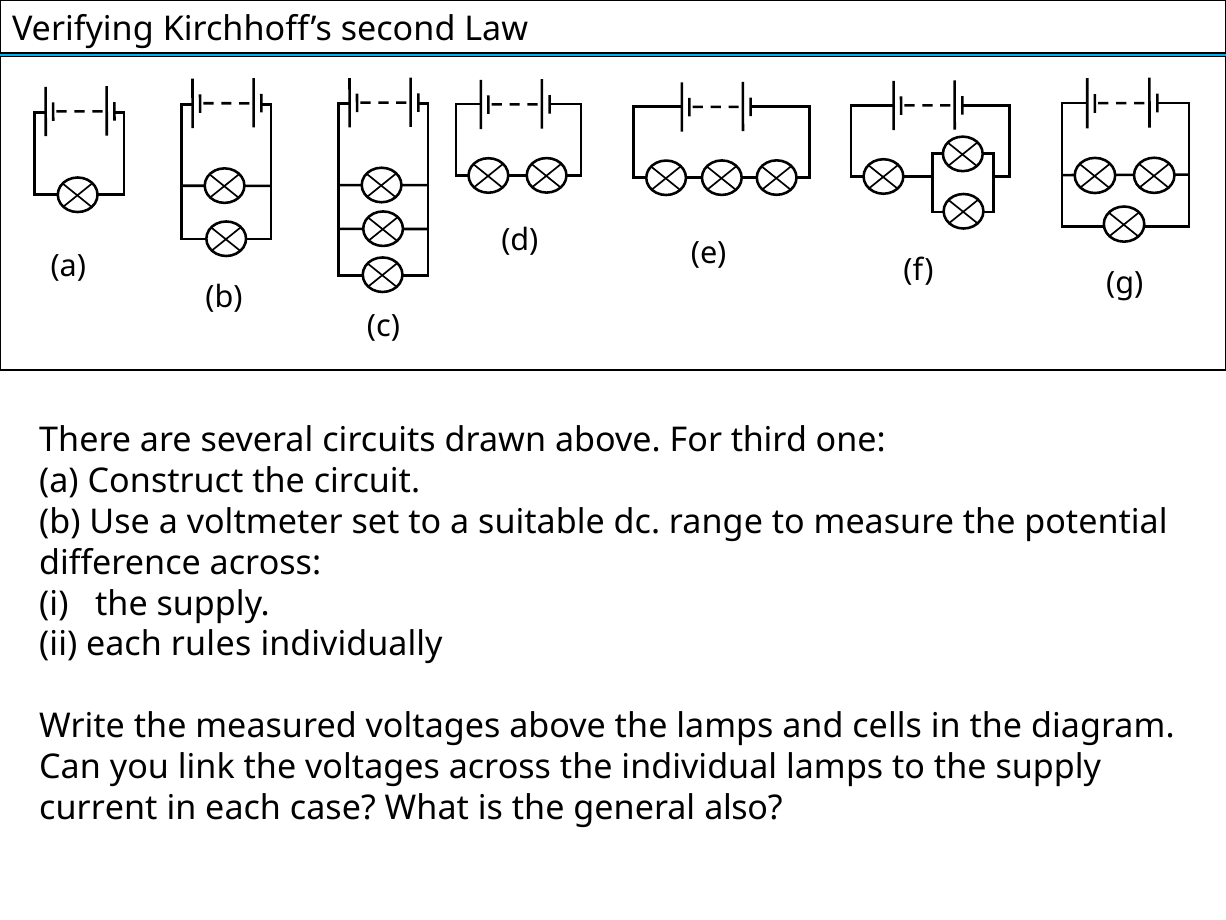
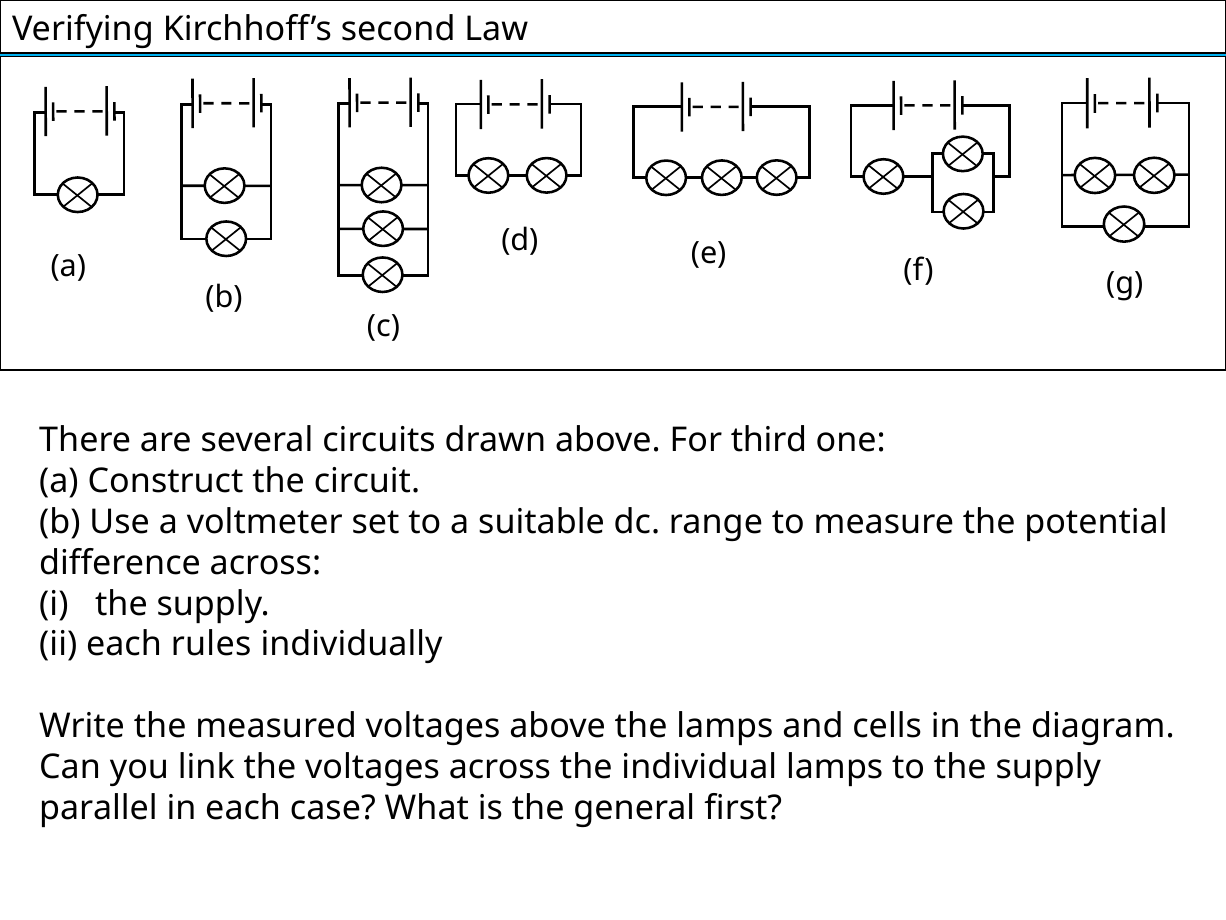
current: current -> parallel (98, 808)
also: also -> first (743, 808)
